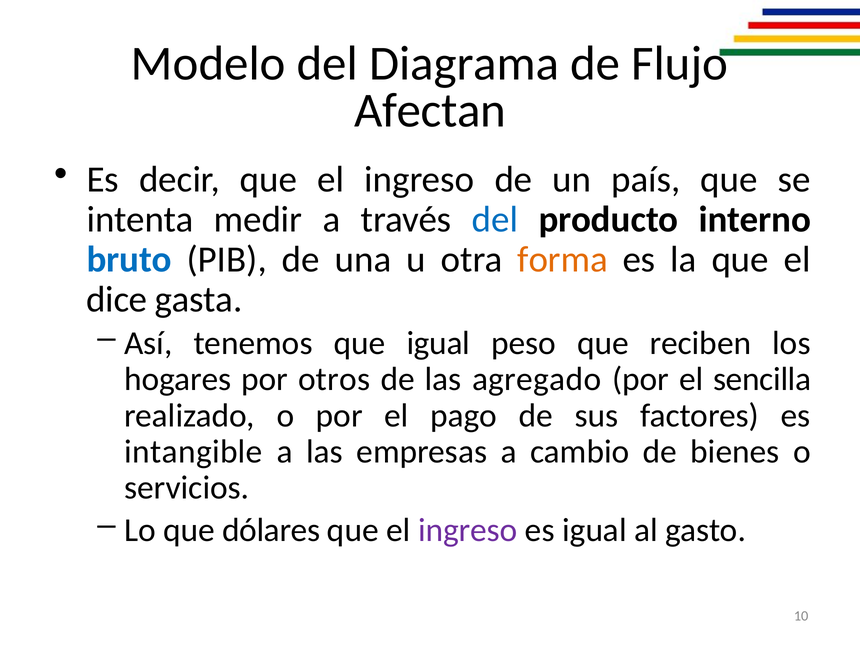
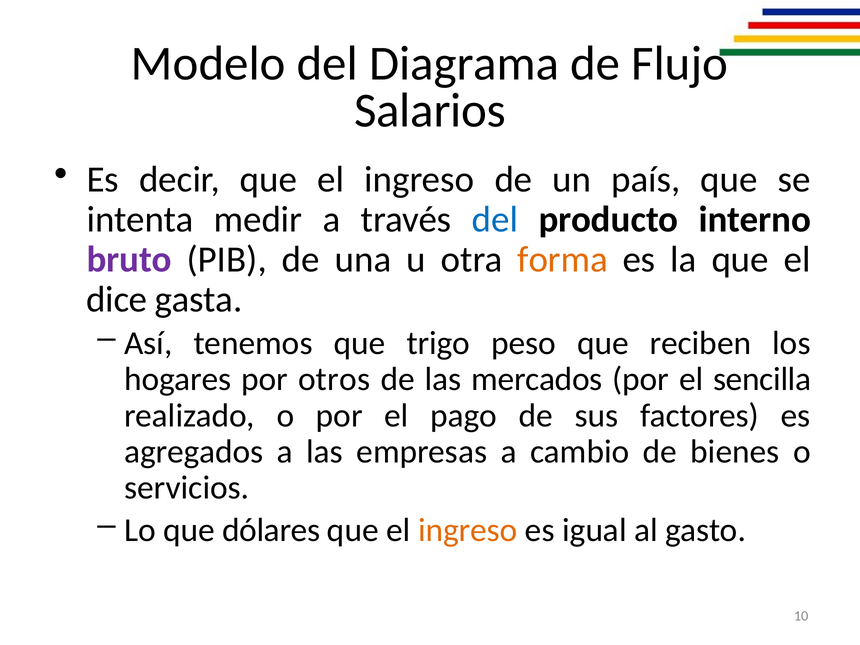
Afectan: Afectan -> Salarios (430, 110)
bruto colour: blue -> purple (129, 260)
que igual: igual -> trigo (438, 343)
agregado: agregado -> mercados (537, 379)
intangible: intangible -> agregados (194, 452)
ingreso colour: purple -> orange (468, 530)
